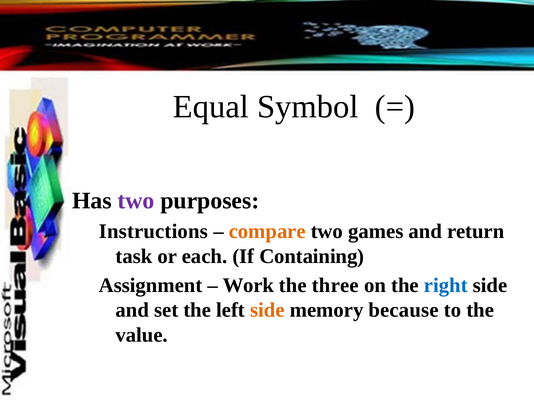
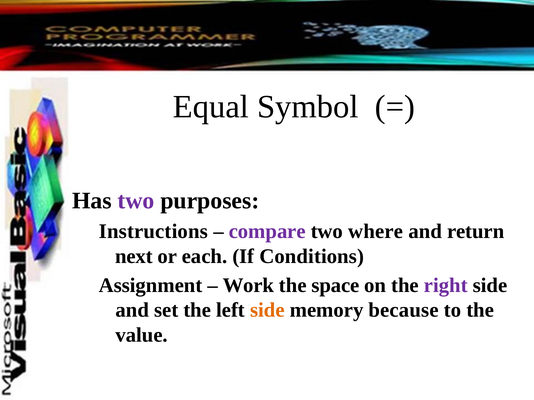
compare colour: orange -> purple (267, 232)
games: games -> where (376, 232)
task: task -> next (134, 257)
Containing: Containing -> Conditions (312, 257)
three: three -> space (335, 286)
right colour: blue -> purple (446, 286)
